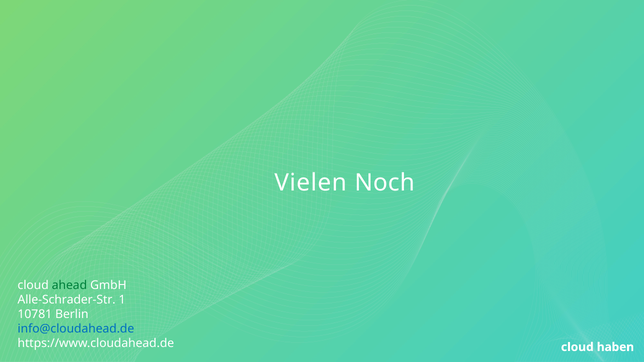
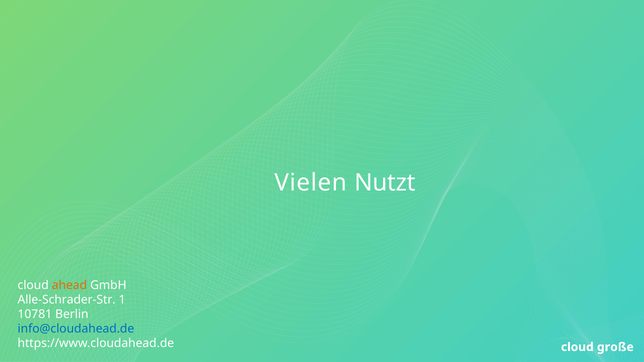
Noch: Noch -> Nutzt (385, 183)
ahead colour: green -> orange (69, 286)
haben: haben -> große (615, 347)
